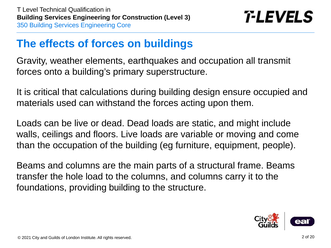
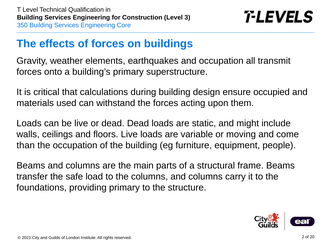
hole: hole -> safe (74, 177)
providing building: building -> primary (124, 188)
